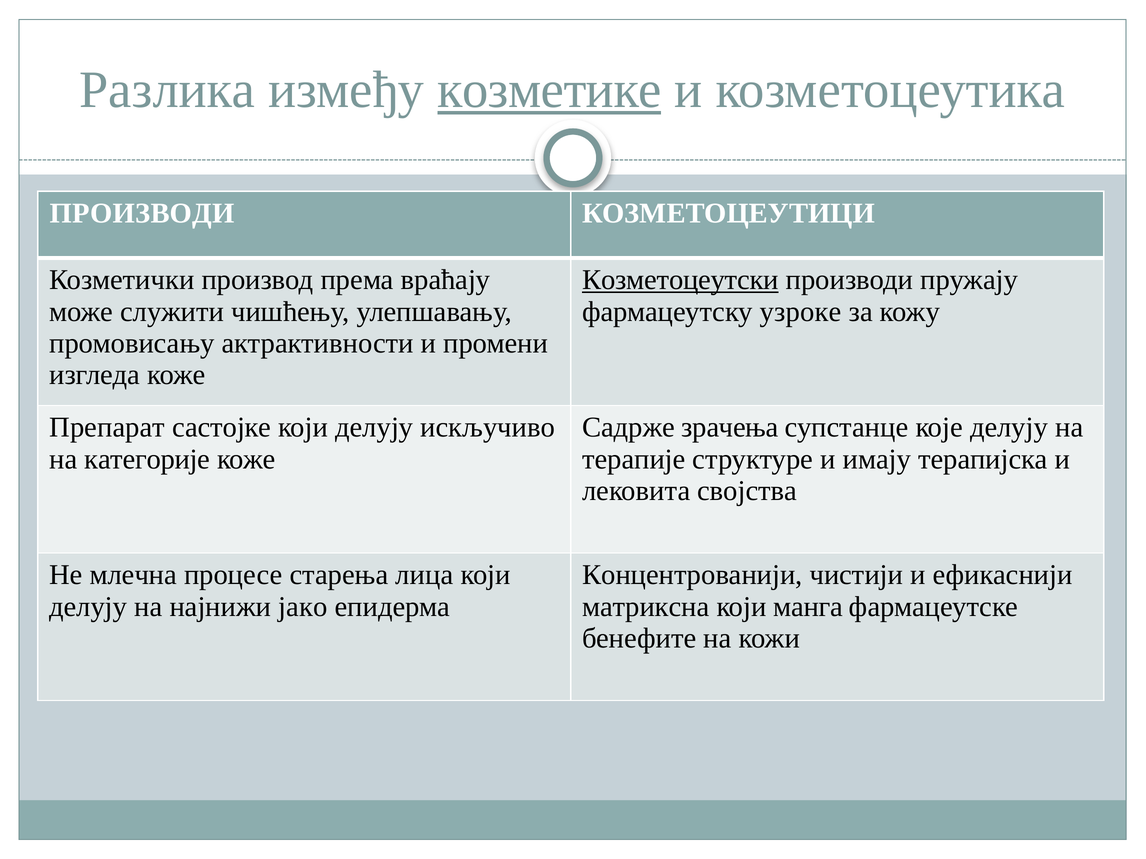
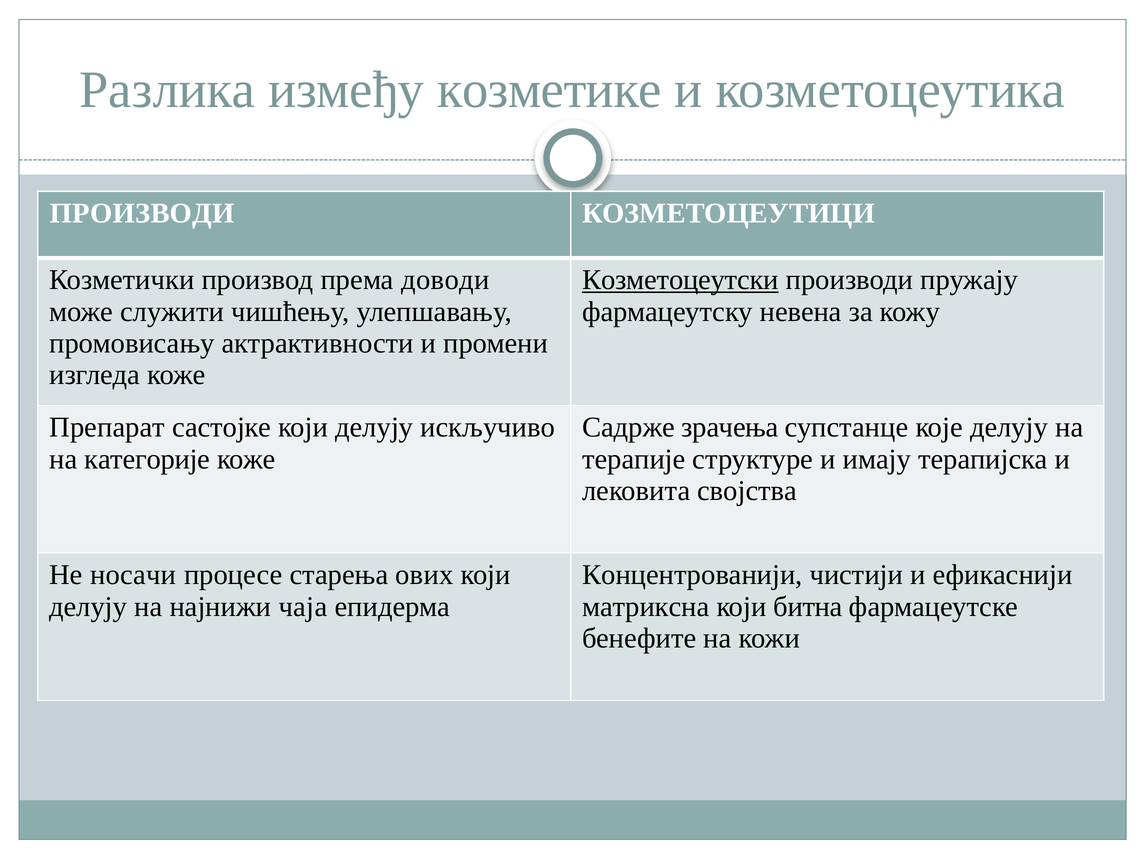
козметике underline: present -> none (550, 90)
враћају: враћају -> доводи (445, 280)
узроке: узроке -> невена (801, 312)
млечна: млечна -> носачи (133, 575)
лица: лица -> ових (424, 575)
јако: јако -> чаја (303, 607)
манга: манга -> битна (808, 607)
